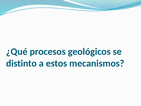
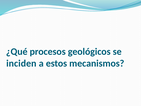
distinto: distinto -> inciden (21, 63)
